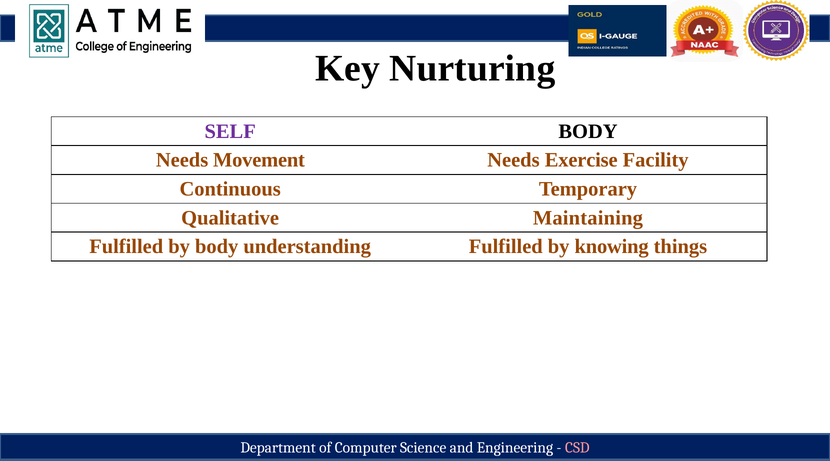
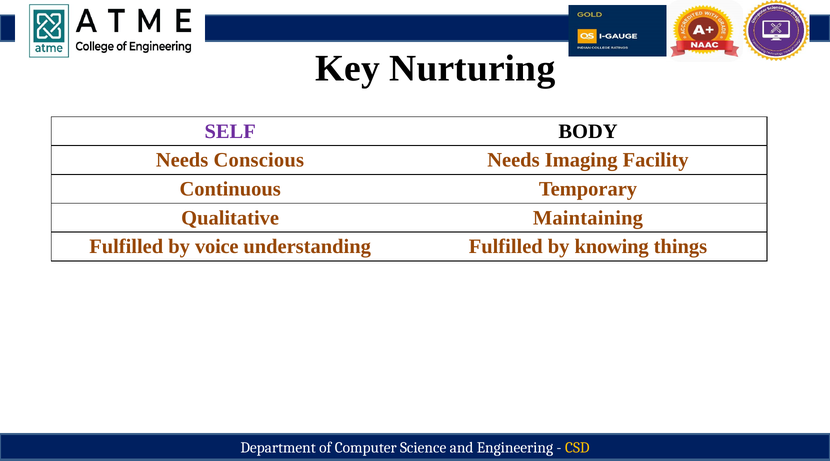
Movement: Movement -> Conscious (259, 160)
Exercise: Exercise -> Imaging (581, 160)
by body: body -> voice (217, 247)
CSD colour: pink -> yellow (577, 448)
